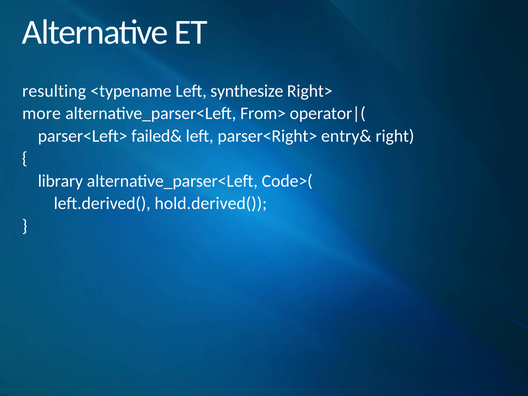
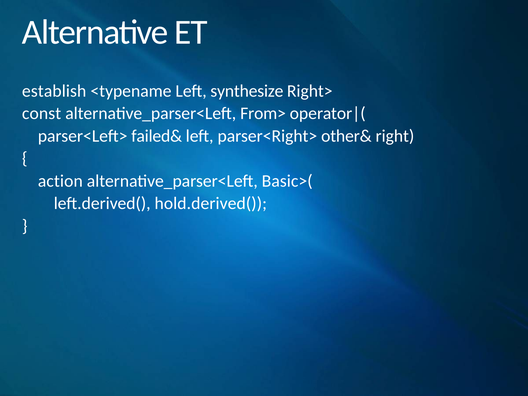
resulting: resulting -> establish (54, 91)
more: more -> const (42, 113)
entry&: entry& -> other& (346, 136)
library: library -> action (60, 181)
Code>(: Code>( -> Basic>( (287, 181)
